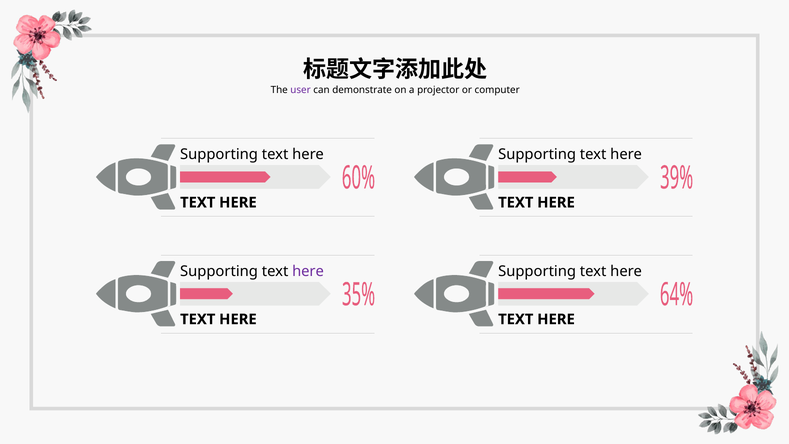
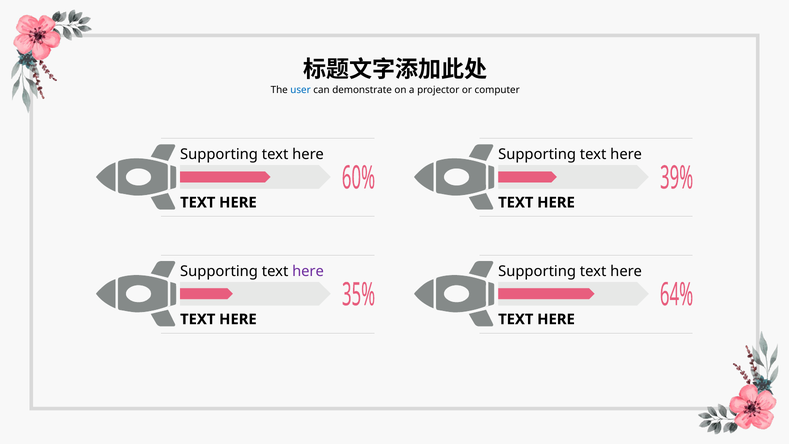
user colour: purple -> blue (301, 90)
